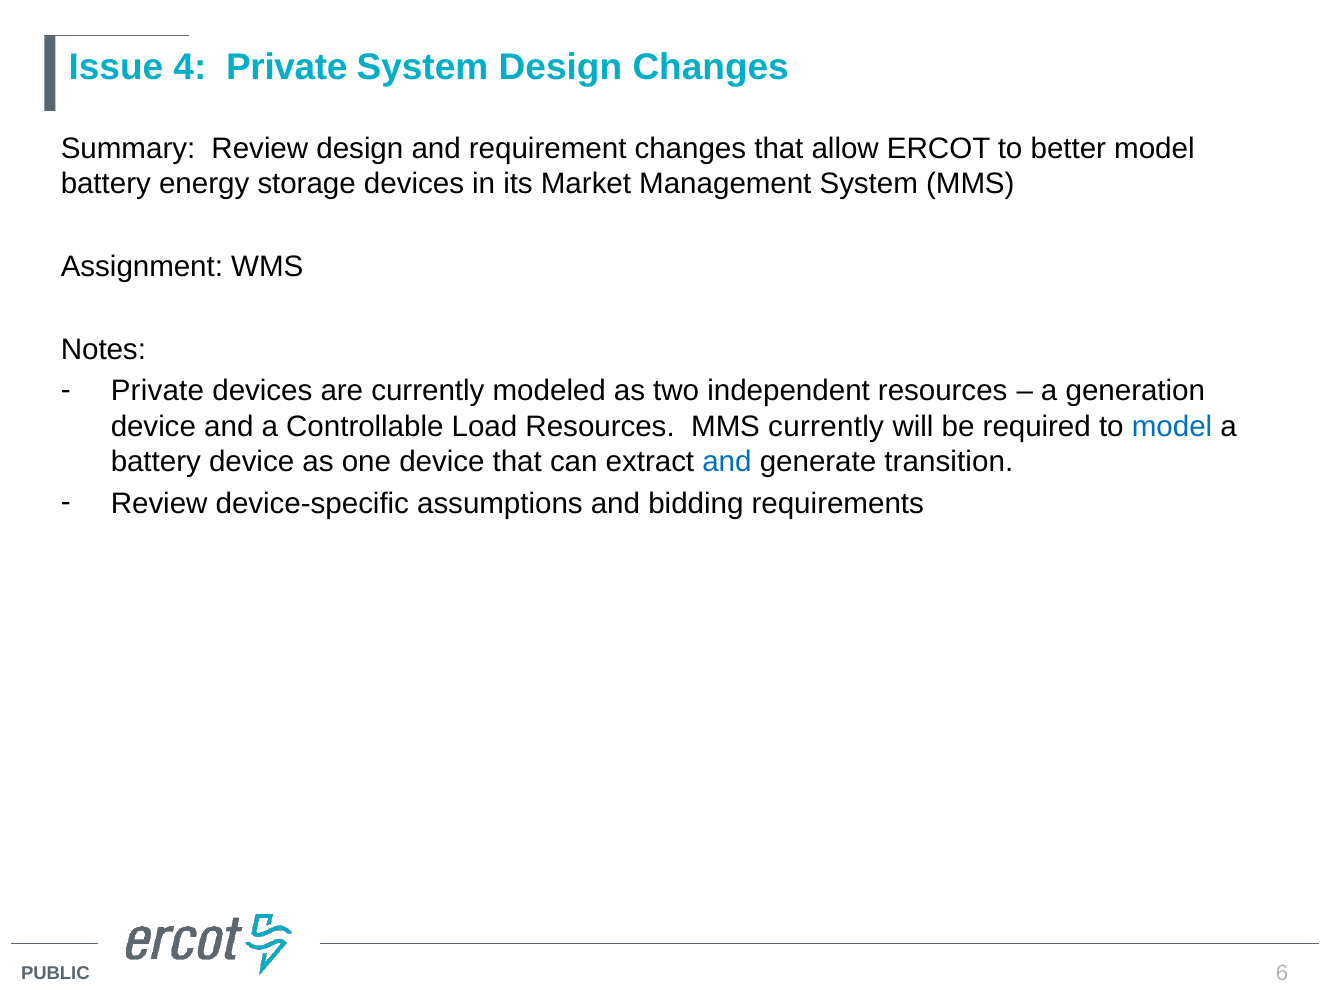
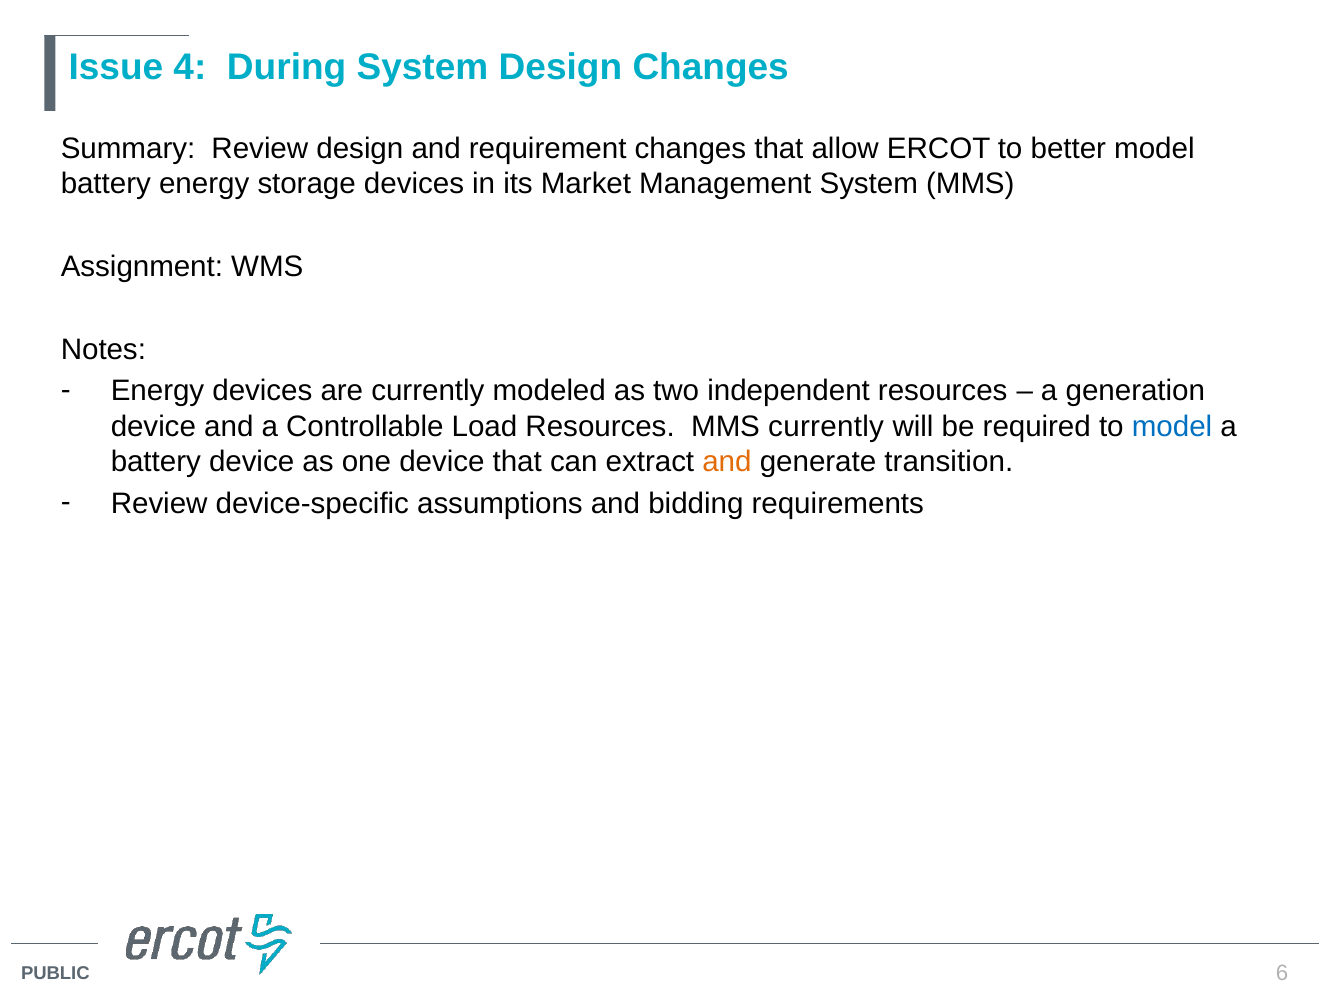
4 Private: Private -> During (287, 67)
Private: Private -> Energy (158, 391)
and colour: blue -> orange (727, 462)
